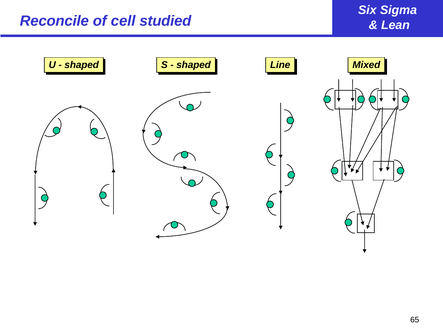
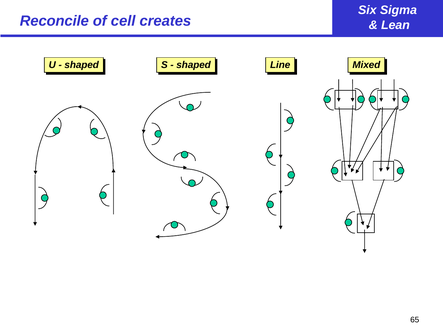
studied: studied -> creates (165, 21)
